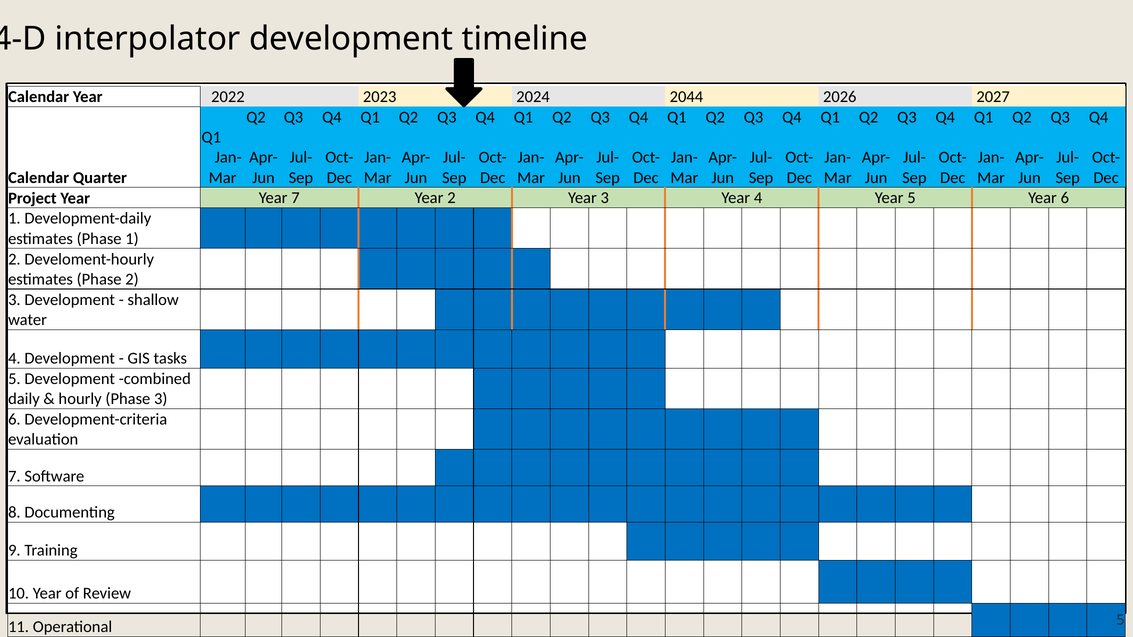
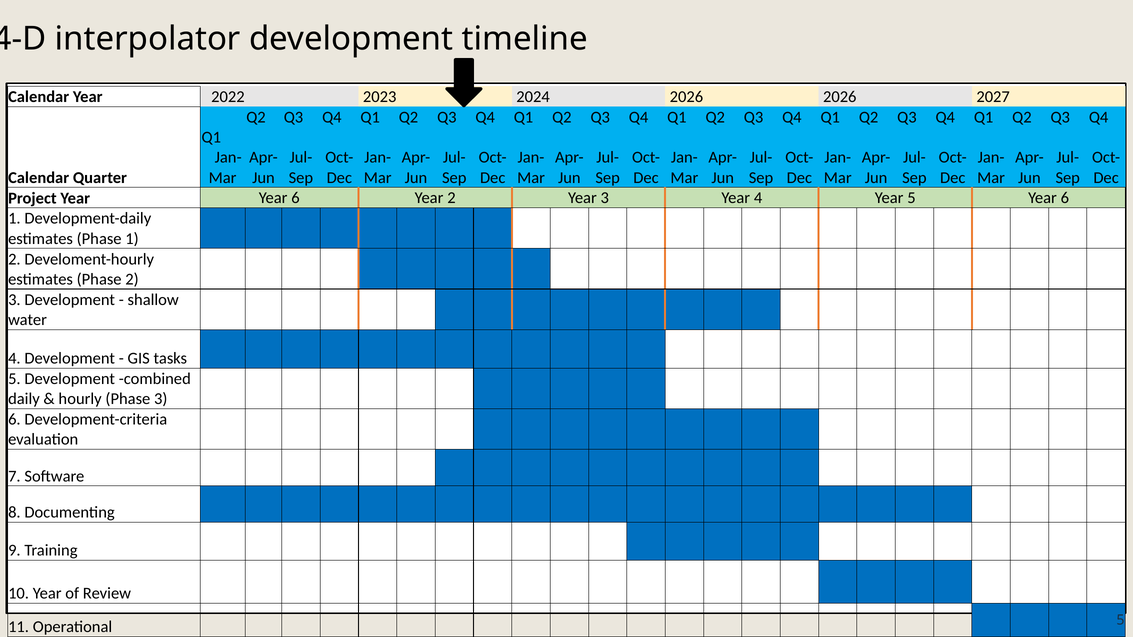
2024 2044: 2044 -> 2026 (686, 97)
Year Year 7: 7 -> 6 (296, 198)
